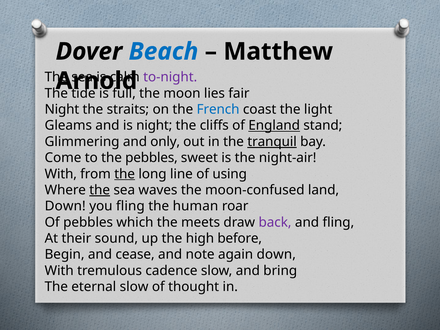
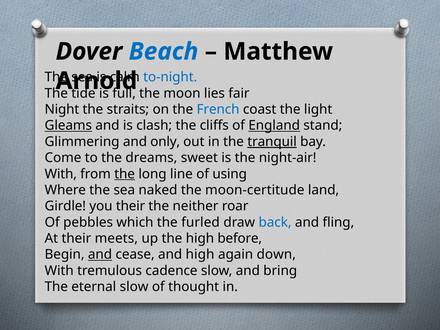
to-night colour: purple -> blue (170, 77)
Gleams underline: none -> present (68, 126)
is night: night -> clash (154, 126)
the pebbles: pebbles -> dreams (151, 158)
the underline: present -> none (100, 190)
waves: waves -> naked (158, 190)
moon-confused: moon-confused -> moon-certitude (255, 190)
Down: Down -> Girdle (65, 206)
you fling: fling -> their (131, 206)
human: human -> neither (196, 206)
meets: meets -> furled (200, 222)
back colour: purple -> blue (275, 222)
sound: sound -> meets (116, 238)
and underline: none -> present (100, 255)
and note: note -> high (200, 255)
